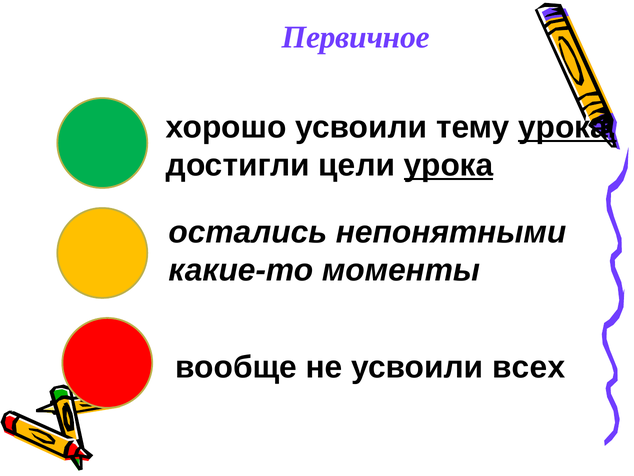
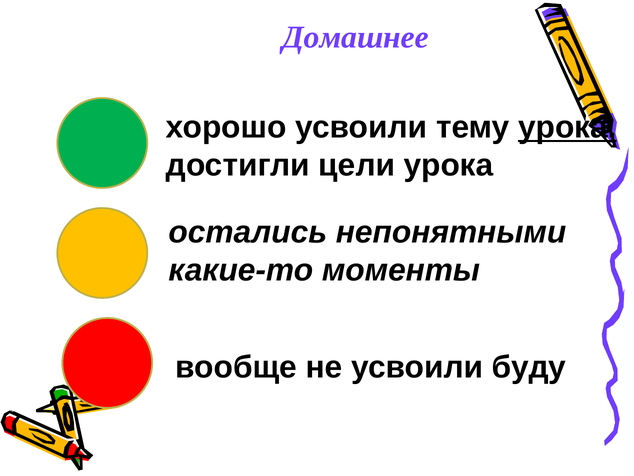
Первичное: Первичное -> Домашнее (356, 37)
урока underline: present -> none (449, 165)
всех: всех -> буду (529, 367)
